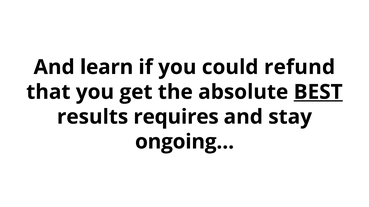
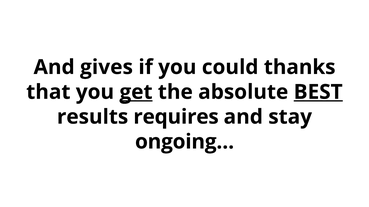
learn: learn -> gives (106, 67)
refund: refund -> thanks (300, 67)
get underline: none -> present (136, 92)
